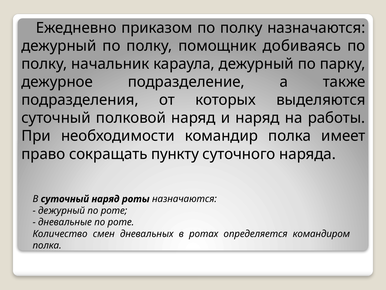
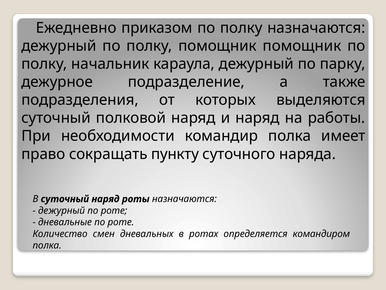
помощник добиваясь: добиваясь -> помощник (302, 46)
